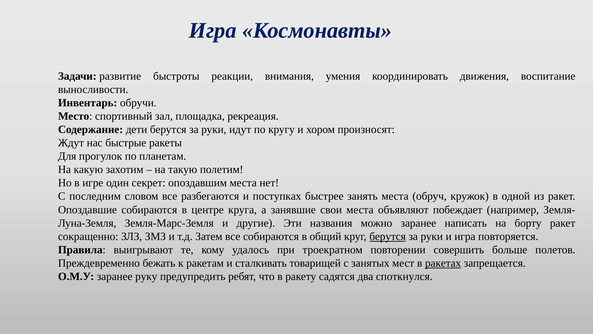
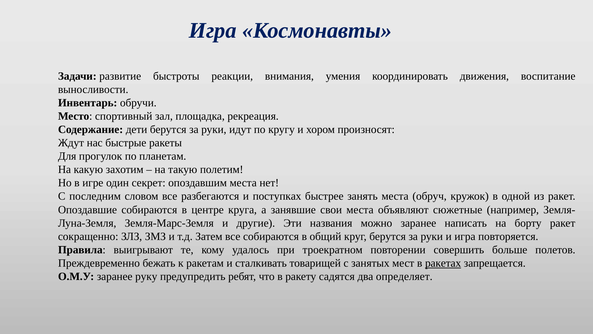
побеждает: побеждает -> сюжетные (458, 209)
берутся underline: present -> none (388, 236)
споткнулся: споткнулся -> определяет (404, 276)
